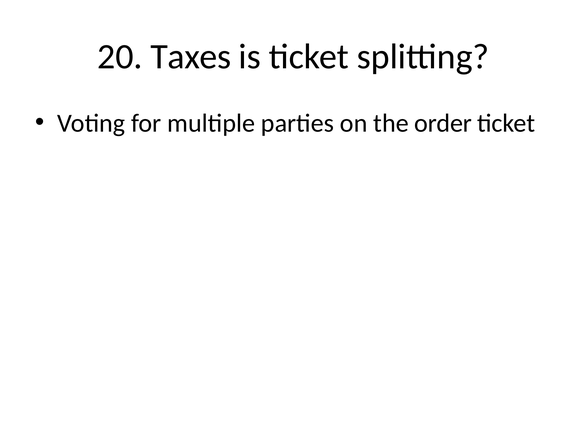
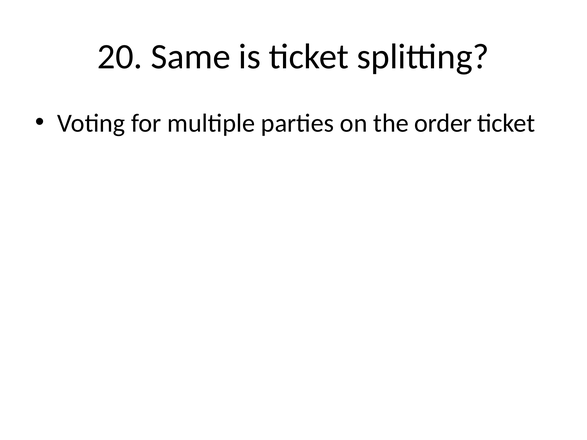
Taxes: Taxes -> Same (191, 57)
